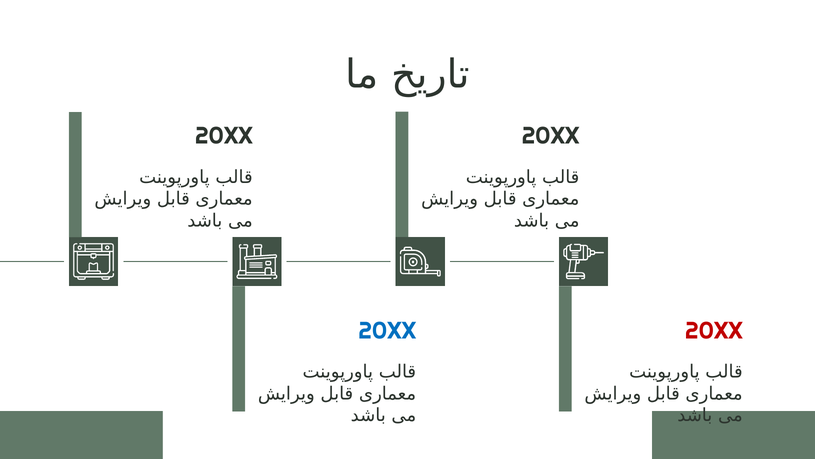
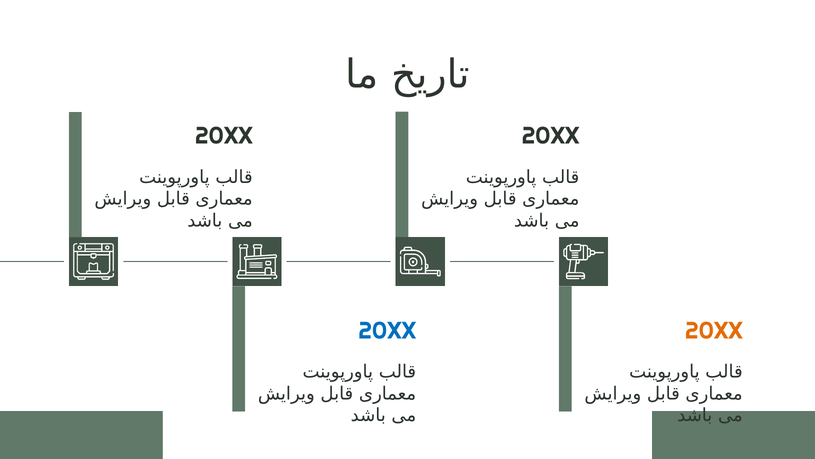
20XX colour: red -> orange (714, 331)
